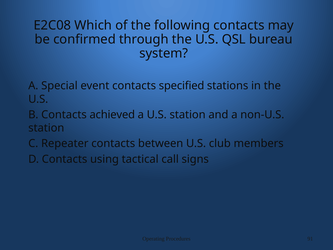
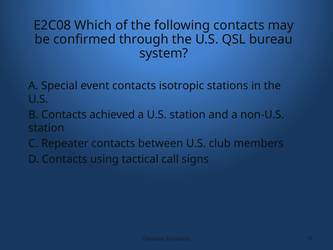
specified: specified -> isotropic (182, 86)
